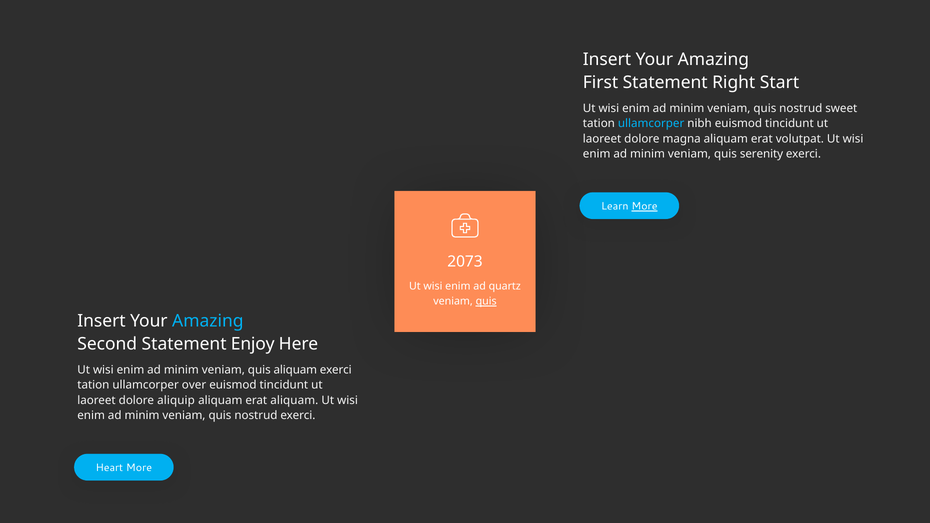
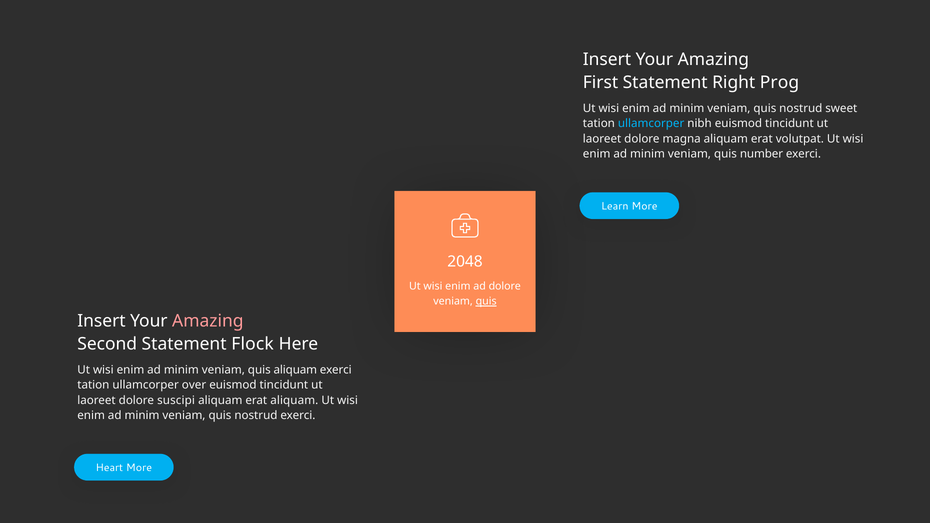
Start: Start -> Prog (779, 83)
serenity: serenity -> number (762, 154)
More underline: present -> none (645, 206)
2073: 2073 -> 2048 (465, 262)
ad quartz: quartz -> dolore (505, 286)
Amazing colour: light blue -> pink (208, 321)
Enjoy: Enjoy -> Flock (253, 344)
aliquip: aliquip -> suscipi (176, 400)
